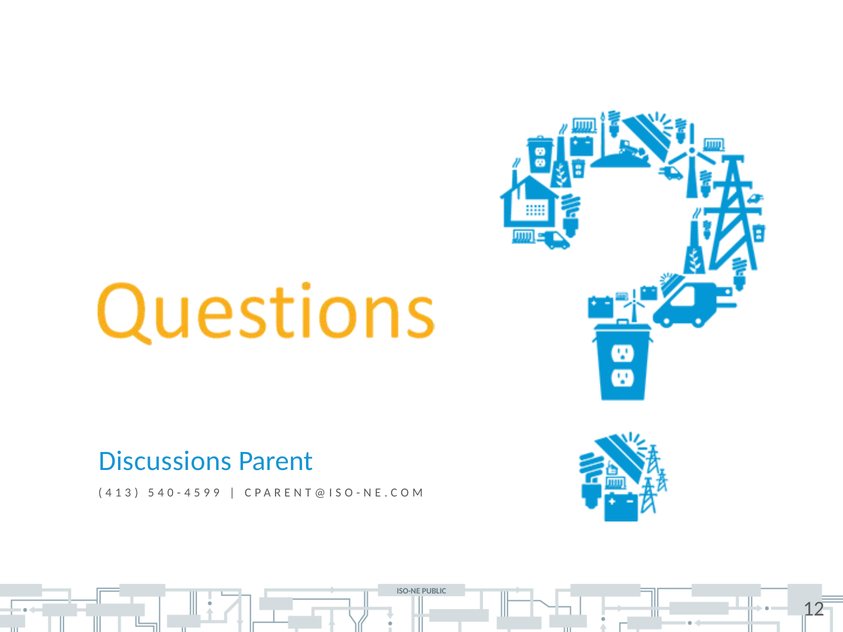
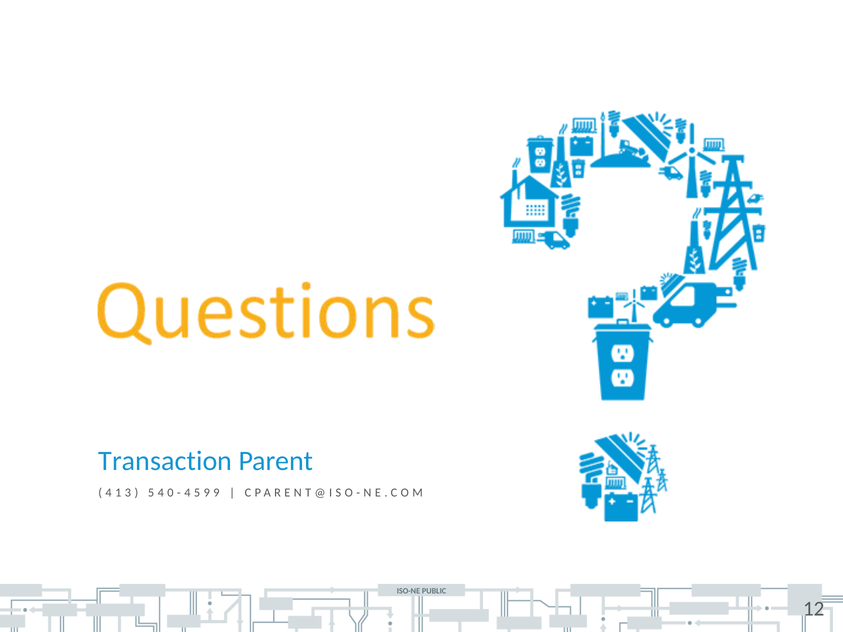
Discussions: Discussions -> Transaction (165, 461)
